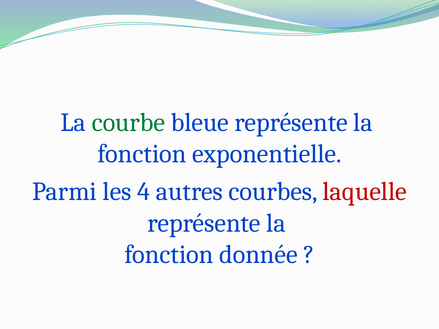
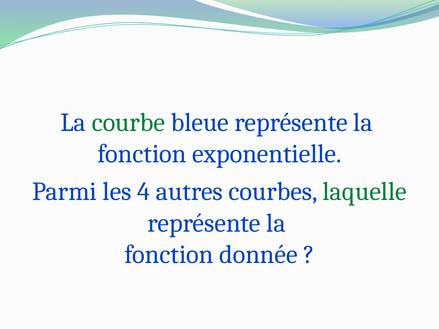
laquelle colour: red -> green (365, 192)
